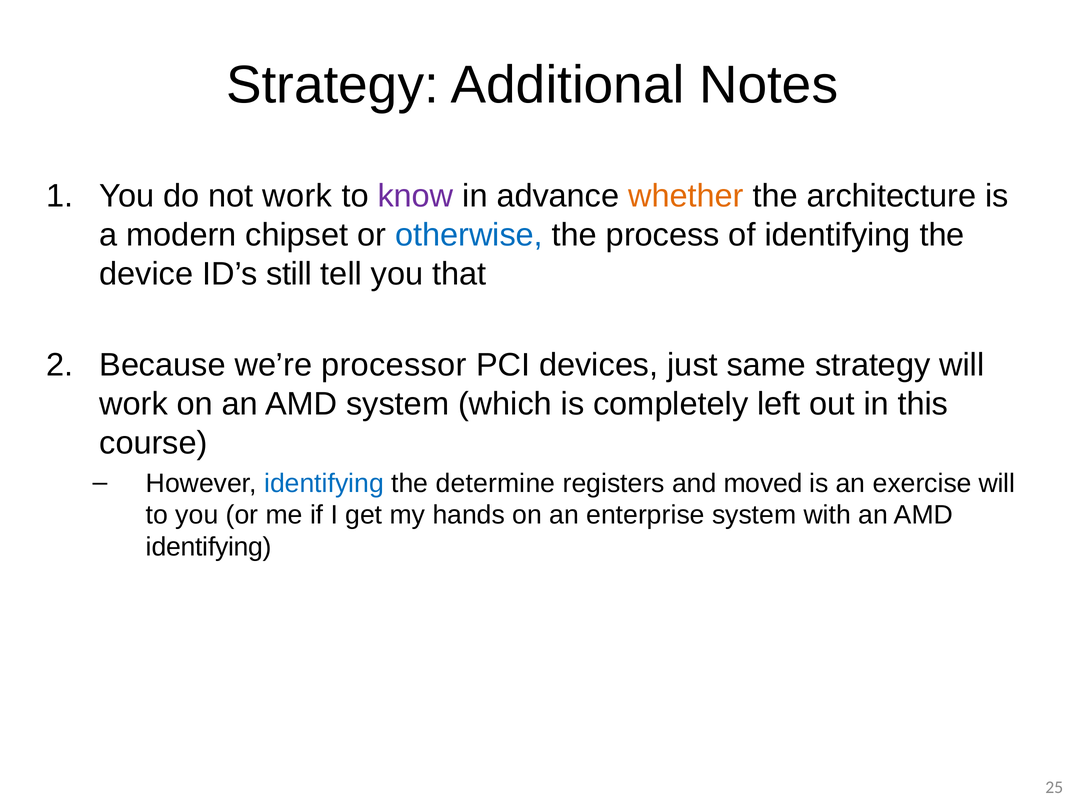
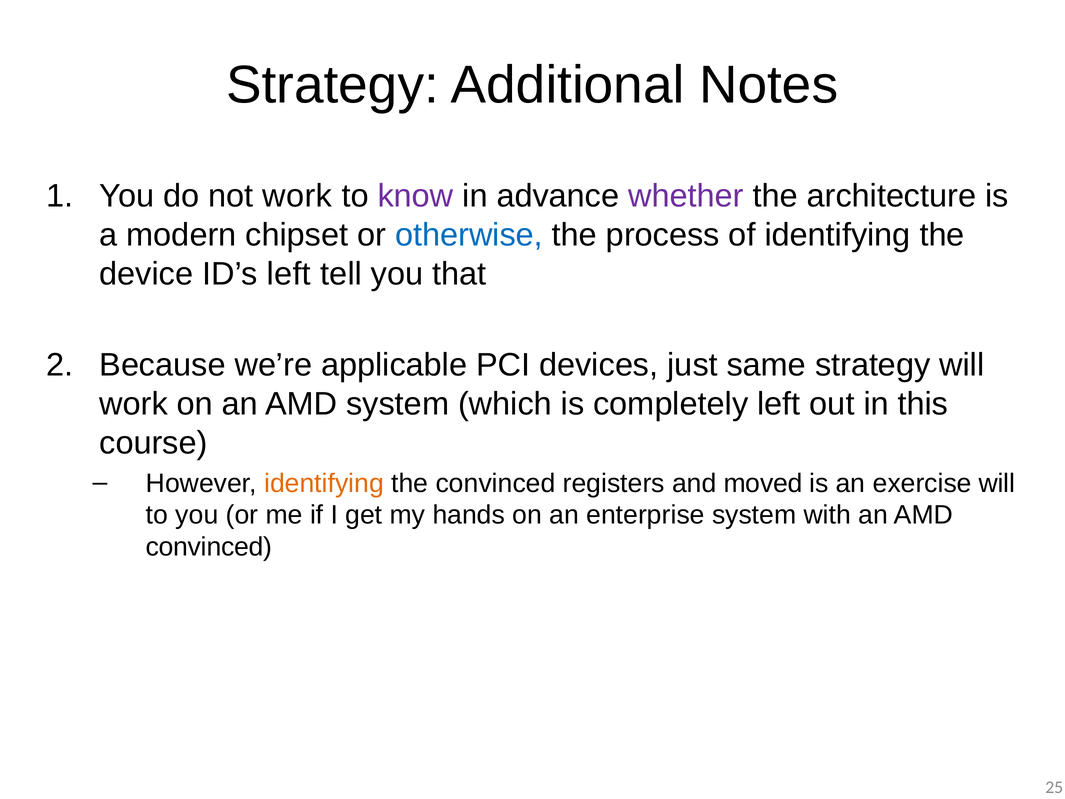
whether colour: orange -> purple (686, 196)
ID’s still: still -> left (289, 274)
processor: processor -> applicable (394, 365)
identifying colour: blue -> orange (324, 483)
the determine: determine -> convinced (496, 483)
identifying: identifying -> convinced (209, 547)
